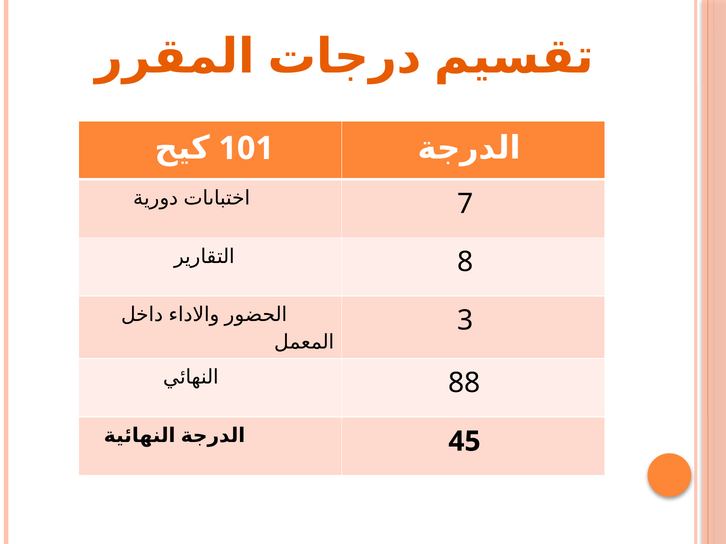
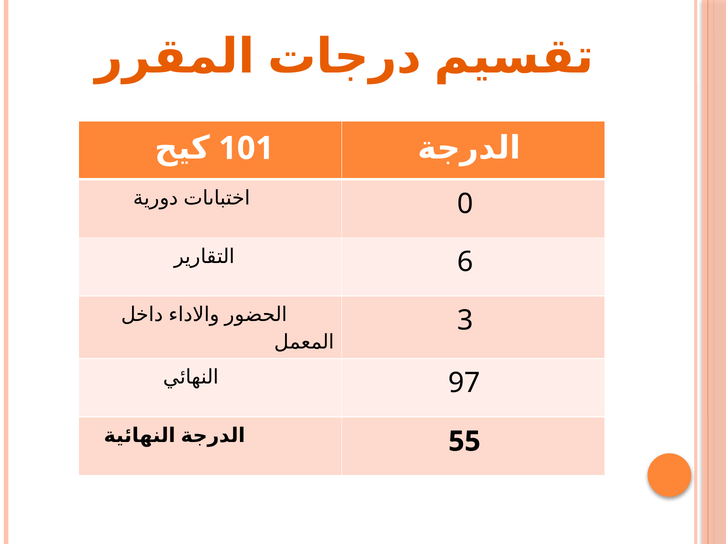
7: 7 -> 0 (465, 204)
8: 8 -> 6 (465, 262)
88: 88 -> 97 (464, 383)
45: 45 -> 55 (464, 442)
